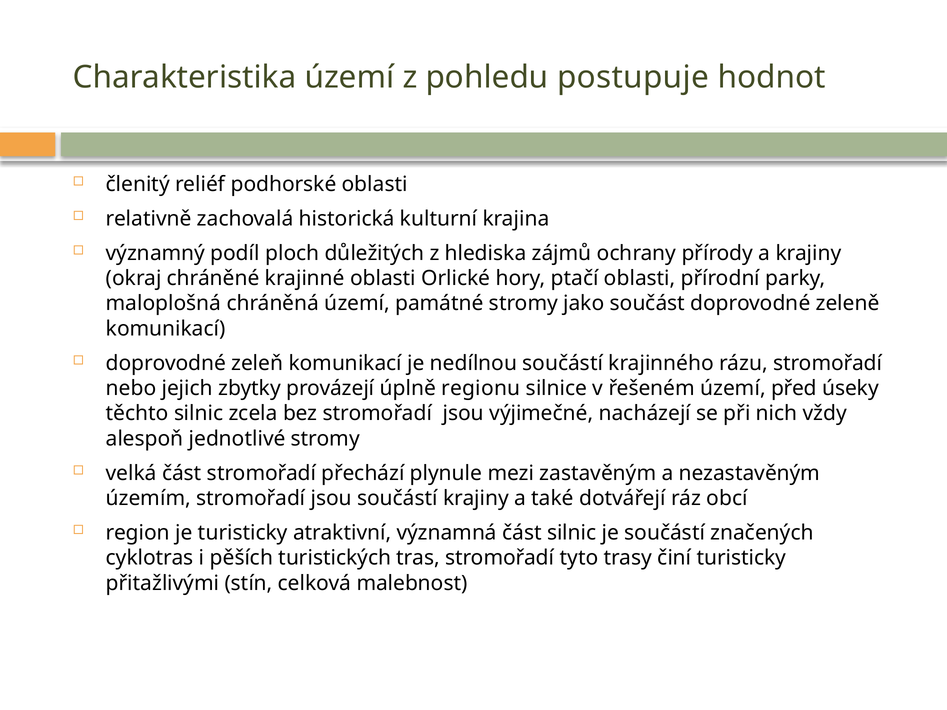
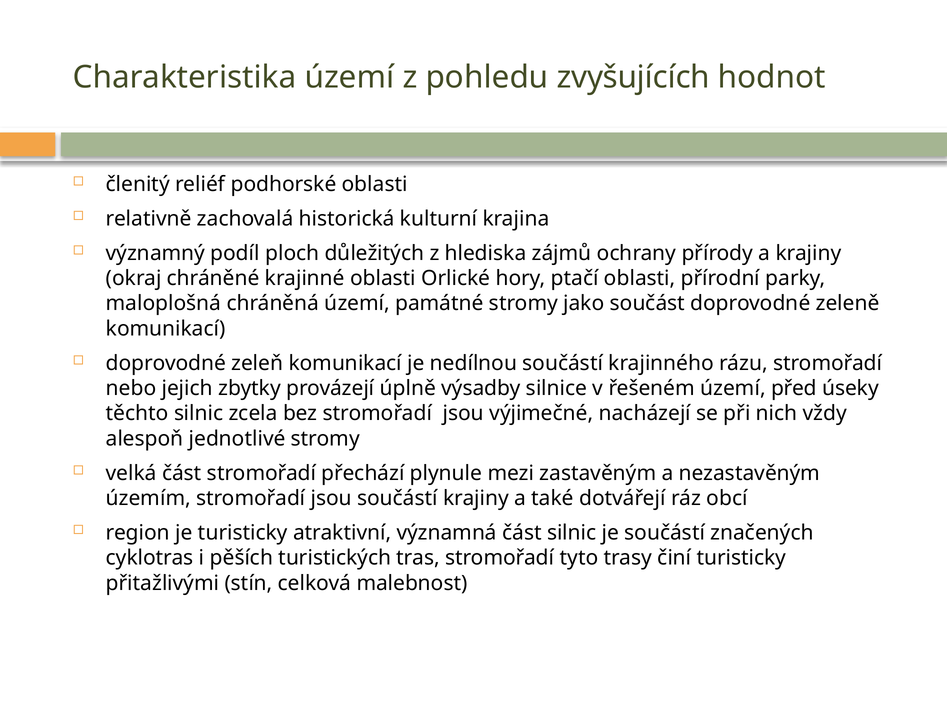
postupuje: postupuje -> zvyšujících (633, 77)
regionu: regionu -> výsadby (481, 388)
